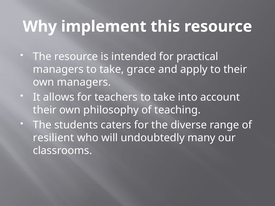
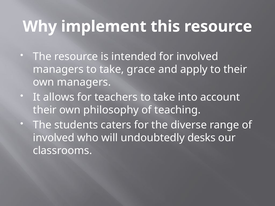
for practical: practical -> involved (197, 57)
resilient: resilient -> involved (54, 138)
many: many -> desks (202, 138)
